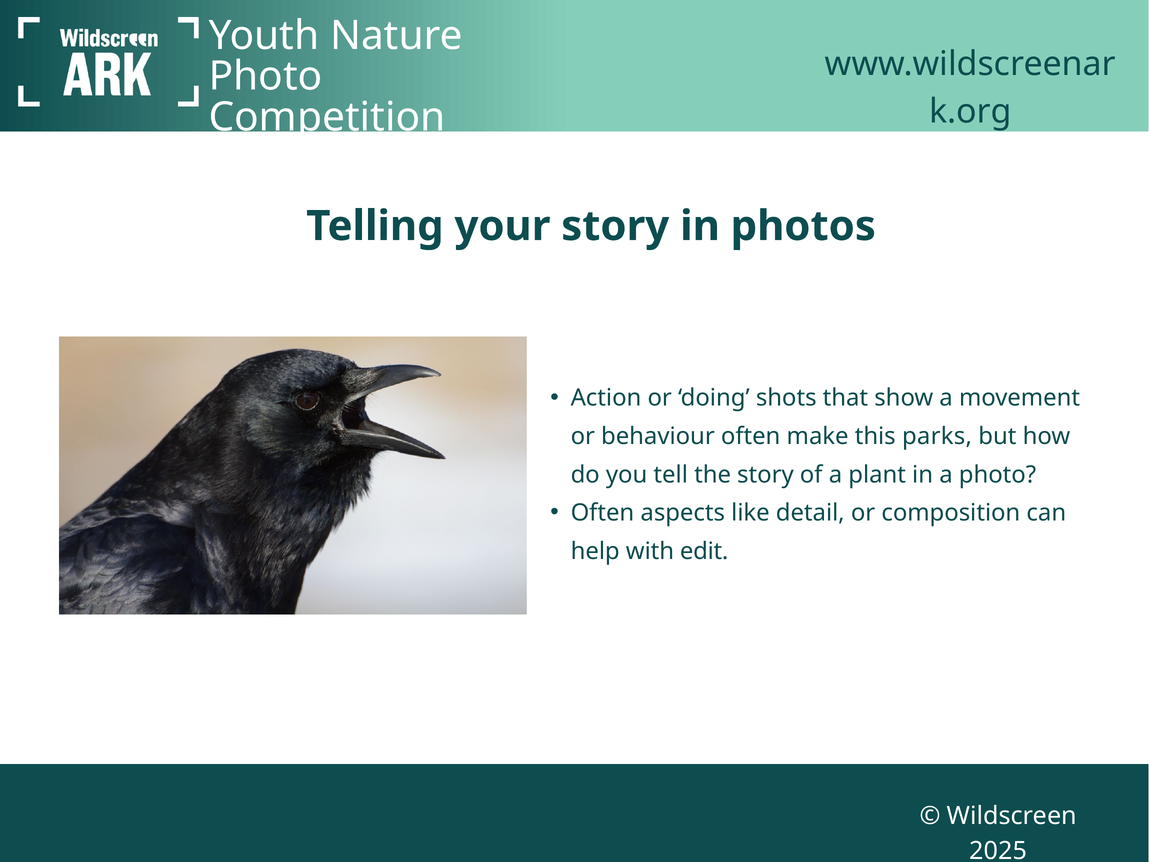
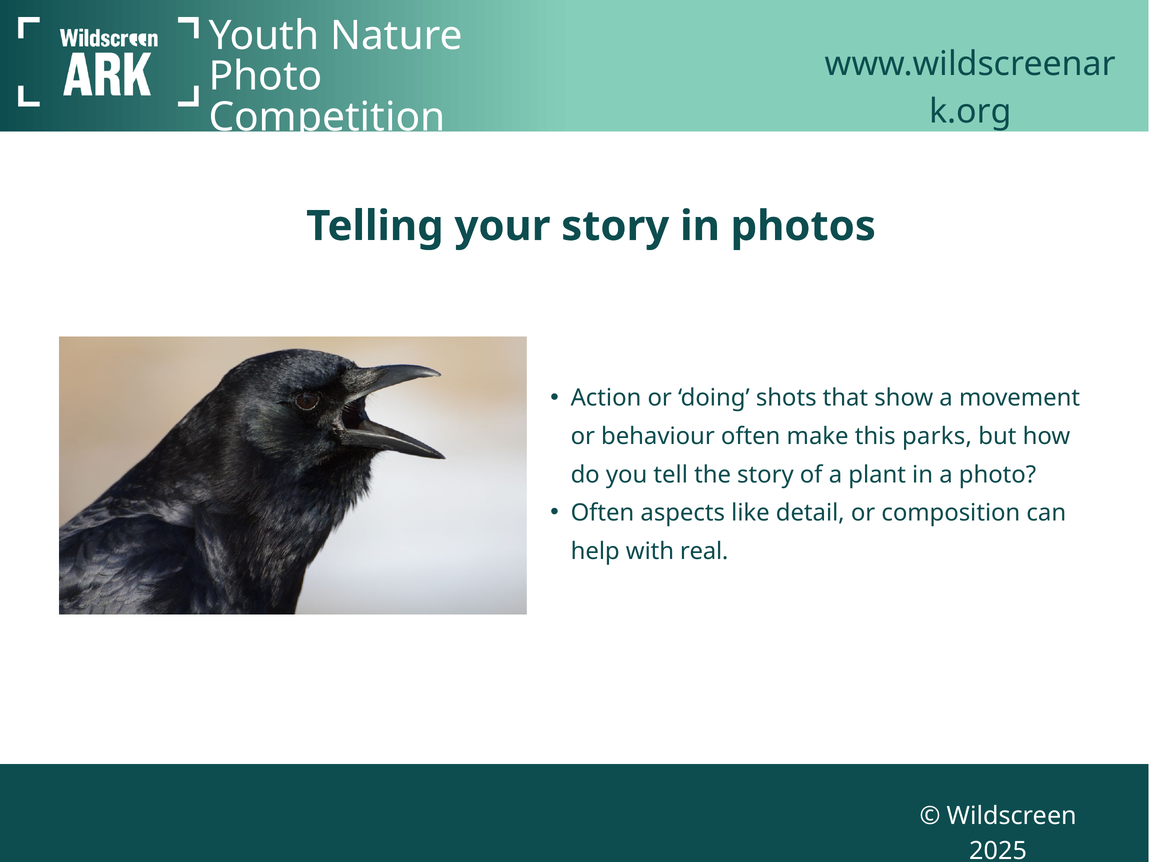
edit: edit -> real (704, 552)
